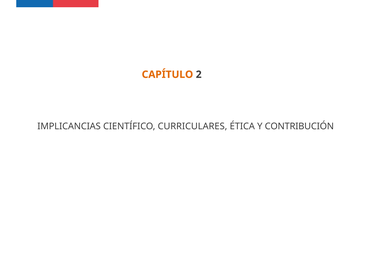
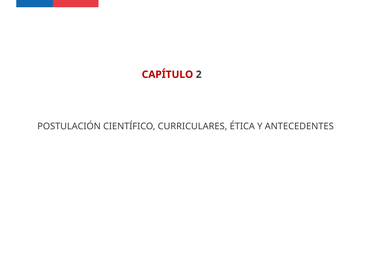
CAPÍTULO colour: orange -> red (167, 74)
IMPLICANCIAS: IMPLICANCIAS -> POSTULACIÓN (69, 126)
CONTRIBUCIÓN: CONTRIBUCIÓN -> ANTECEDENTES (299, 126)
